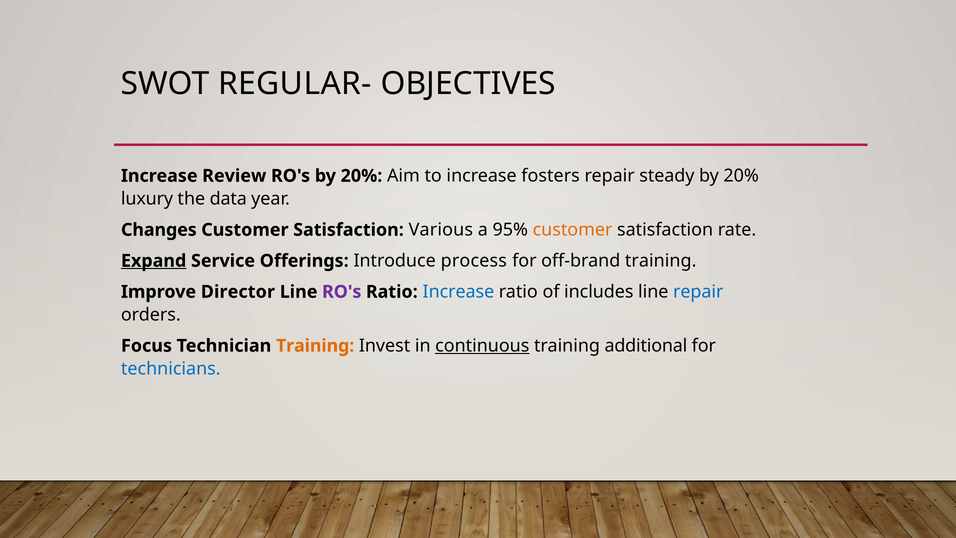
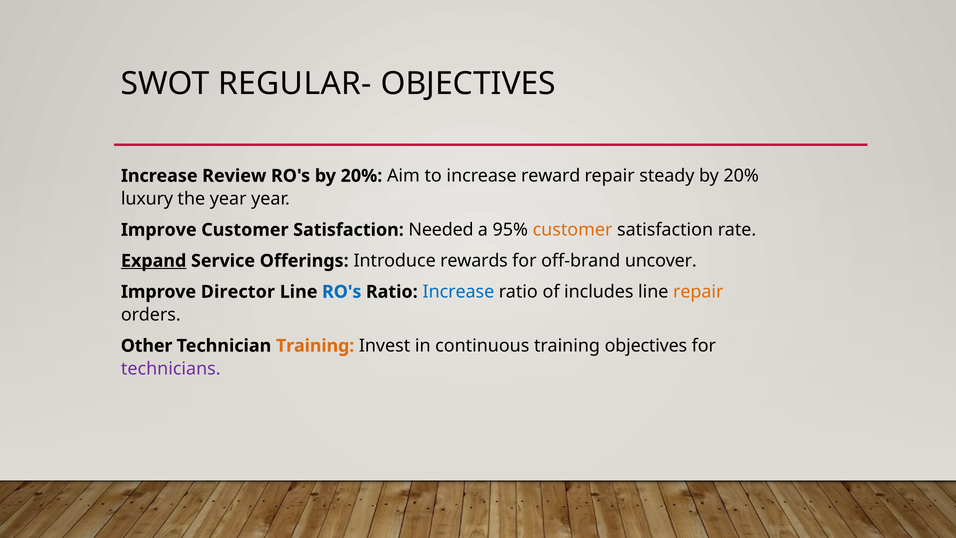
fosters: fosters -> reward (551, 176)
the data: data -> year (228, 199)
Changes: Changes -> Improve (159, 230)
Various: Various -> Needed (441, 230)
process: process -> rewards (474, 261)
off-brand training: training -> uncover (661, 261)
RO's colour: purple -> blue (342, 292)
repair colour: blue -> orange (698, 292)
Focus: Focus -> Other (147, 346)
continuous underline: present -> none (482, 346)
training additional: additional -> objectives (646, 346)
technicians colour: blue -> purple (171, 369)
